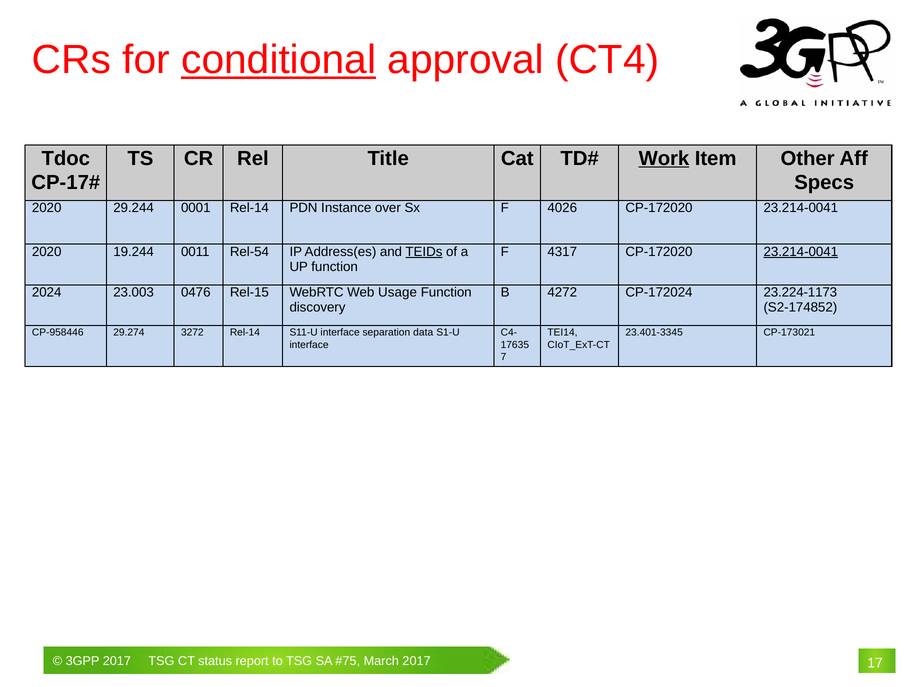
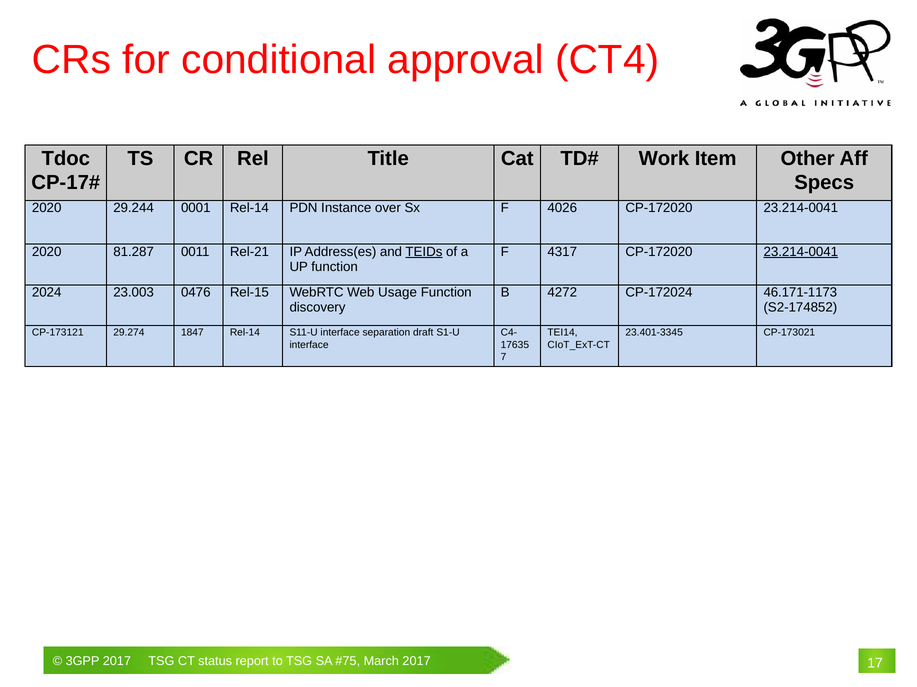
conditional underline: present -> none (279, 60)
Work underline: present -> none (664, 159)
19.244: 19.244 -> 81.287 (134, 252)
Rel-54: Rel-54 -> Rel-21 (249, 252)
23.224-1173: 23.224-1173 -> 46.171-1173 (800, 293)
CP-958446: CP-958446 -> CP-173121 (58, 333)
3272: 3272 -> 1847 (192, 333)
data: data -> draft (423, 333)
